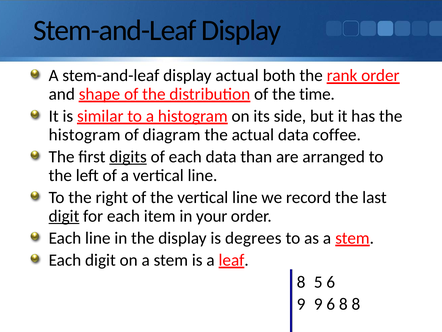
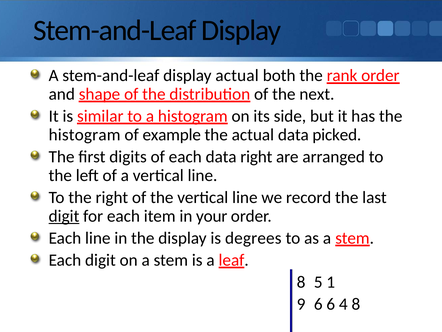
time: time -> next (317, 94)
diagram: diagram -> example (172, 135)
coffee: coffee -> picked (337, 135)
digits underline: present -> none (128, 157)
data than: than -> right (256, 157)
5 6: 6 -> 1 (331, 282)
9 9: 9 -> 6 (318, 304)
6 8: 8 -> 4 (343, 304)
